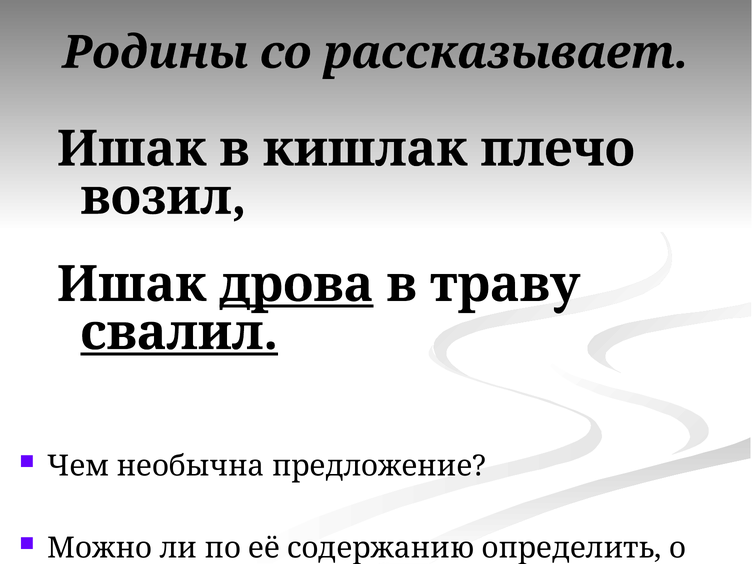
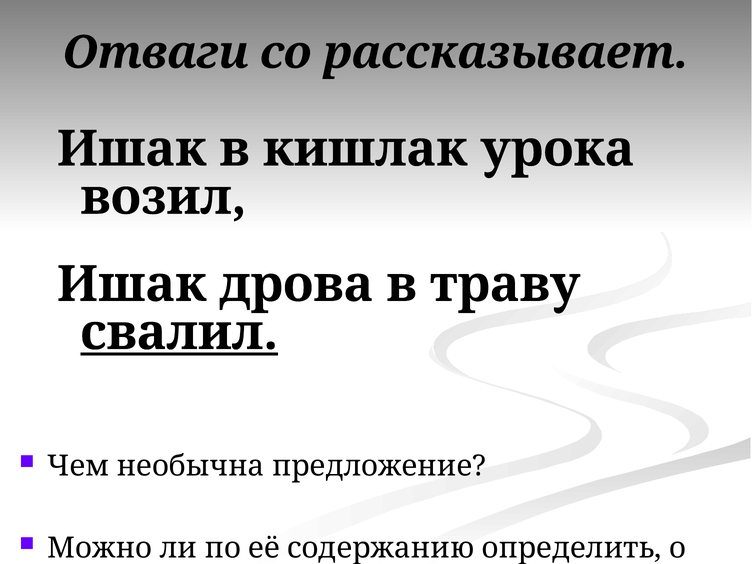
Родины: Родины -> Отваги (156, 53)
плечо: плечо -> урока (558, 149)
дрова underline: present -> none (296, 284)
